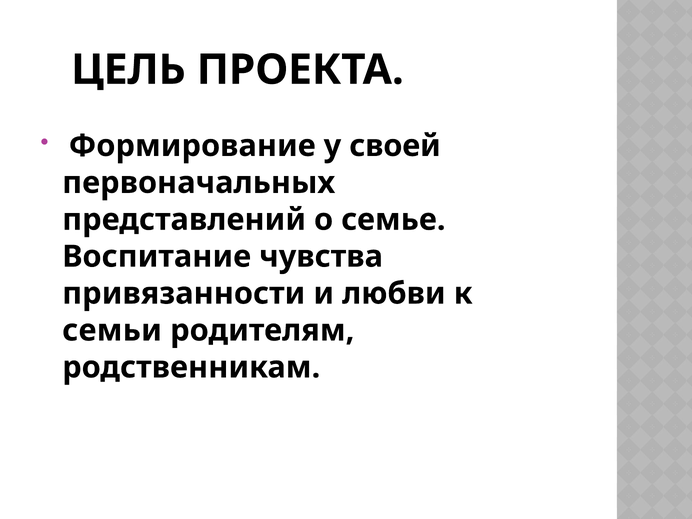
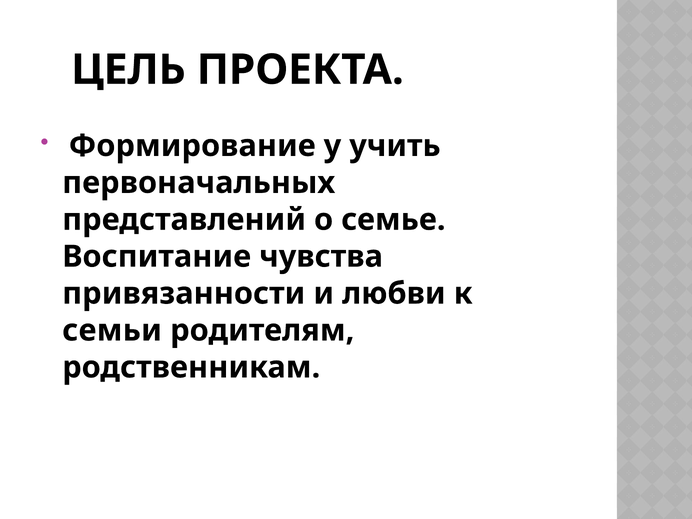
своей: своей -> учить (395, 146)
